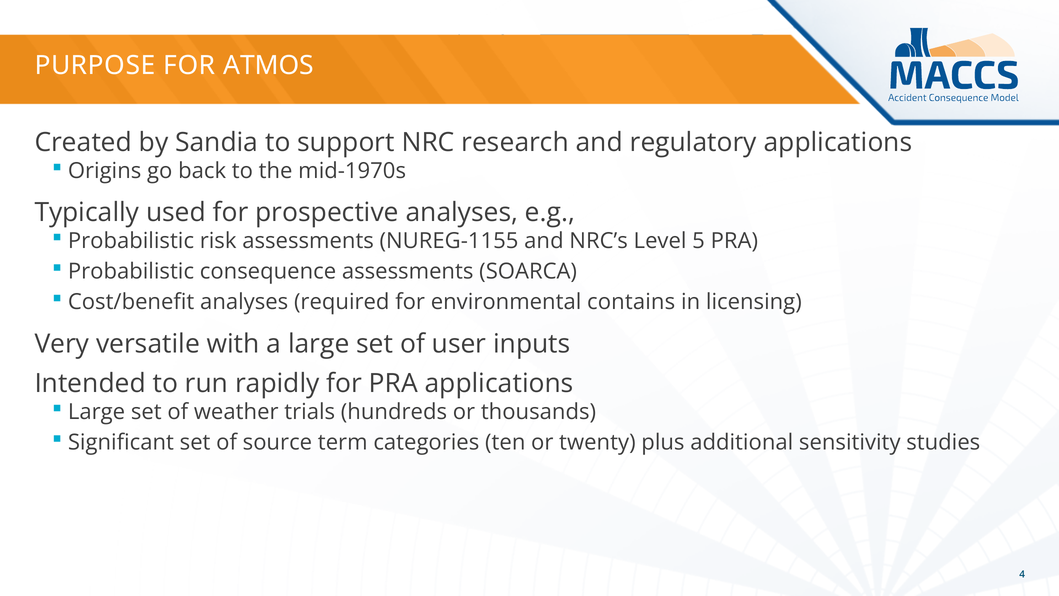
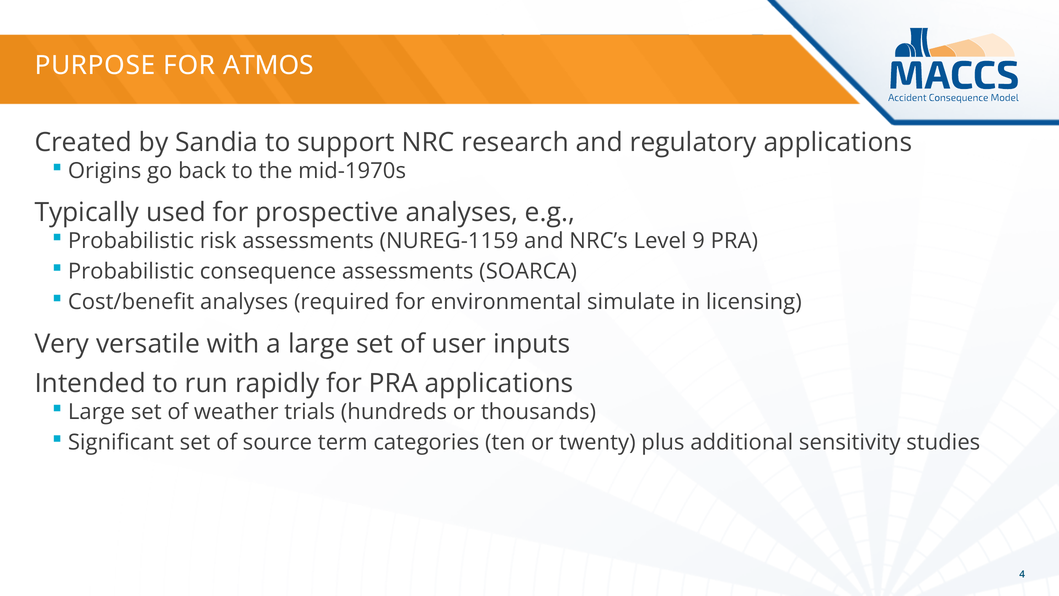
NUREG-1155: NUREG-1155 -> NUREG-1159 (449, 241)
5: 5 -> 9 (699, 241)
contains: contains -> simulate (631, 302)
